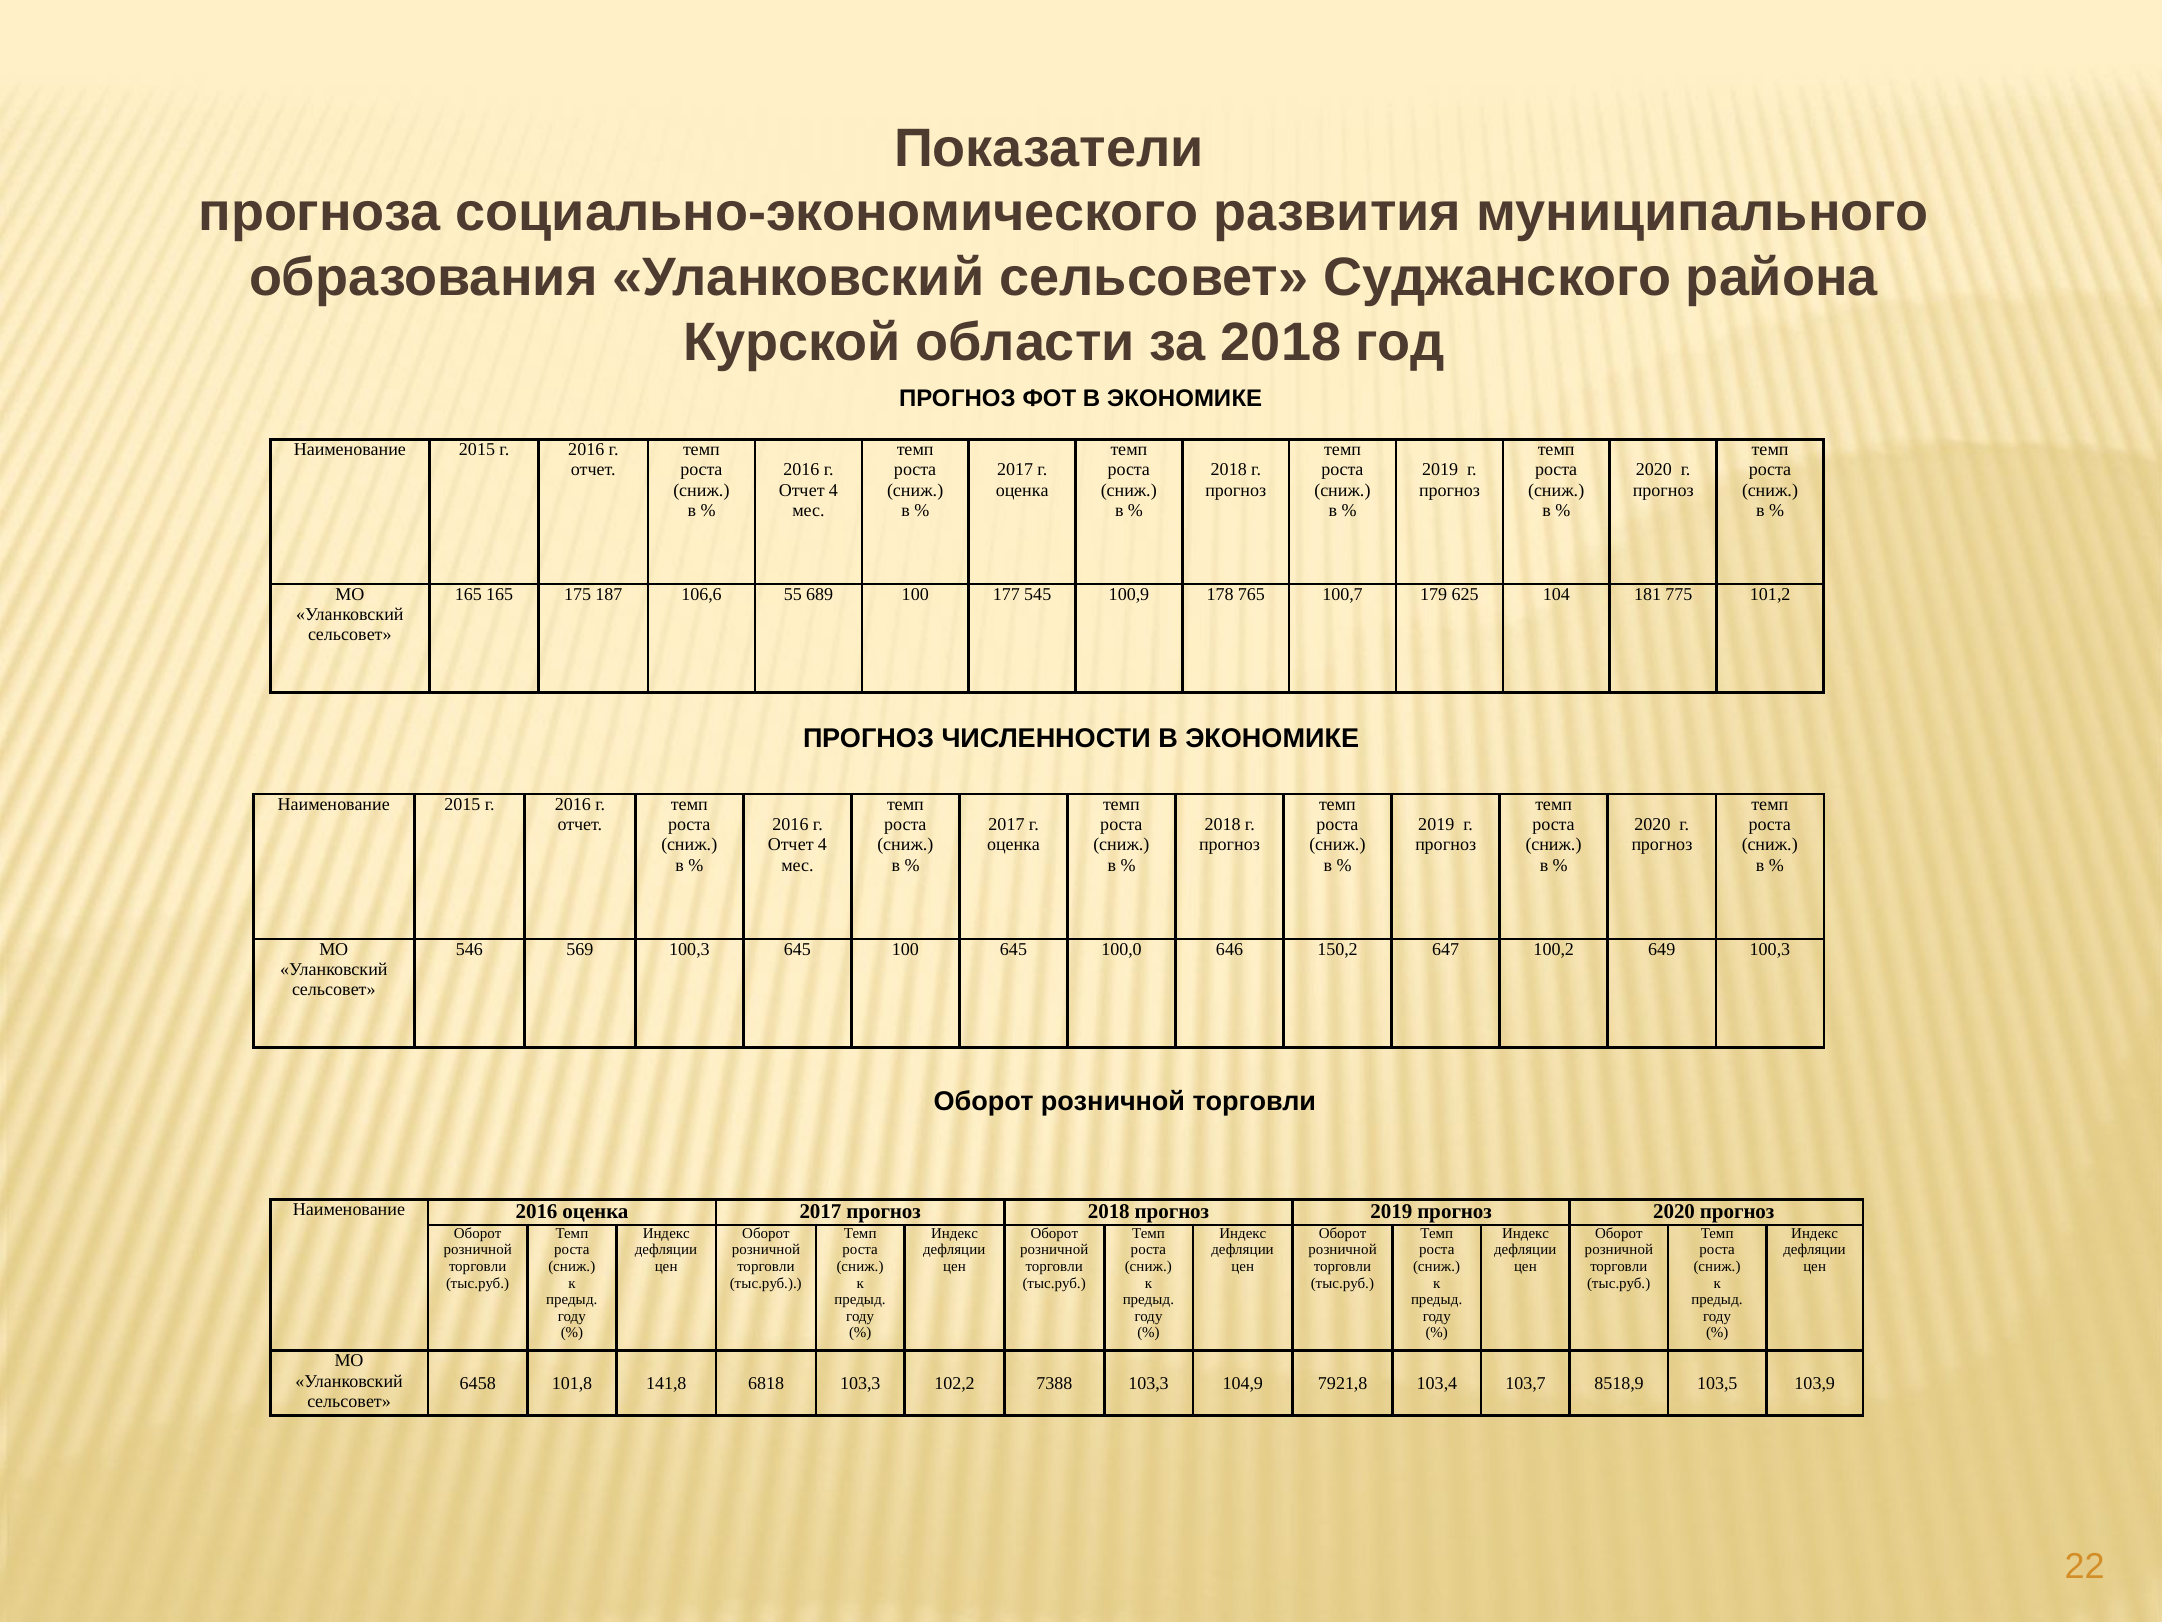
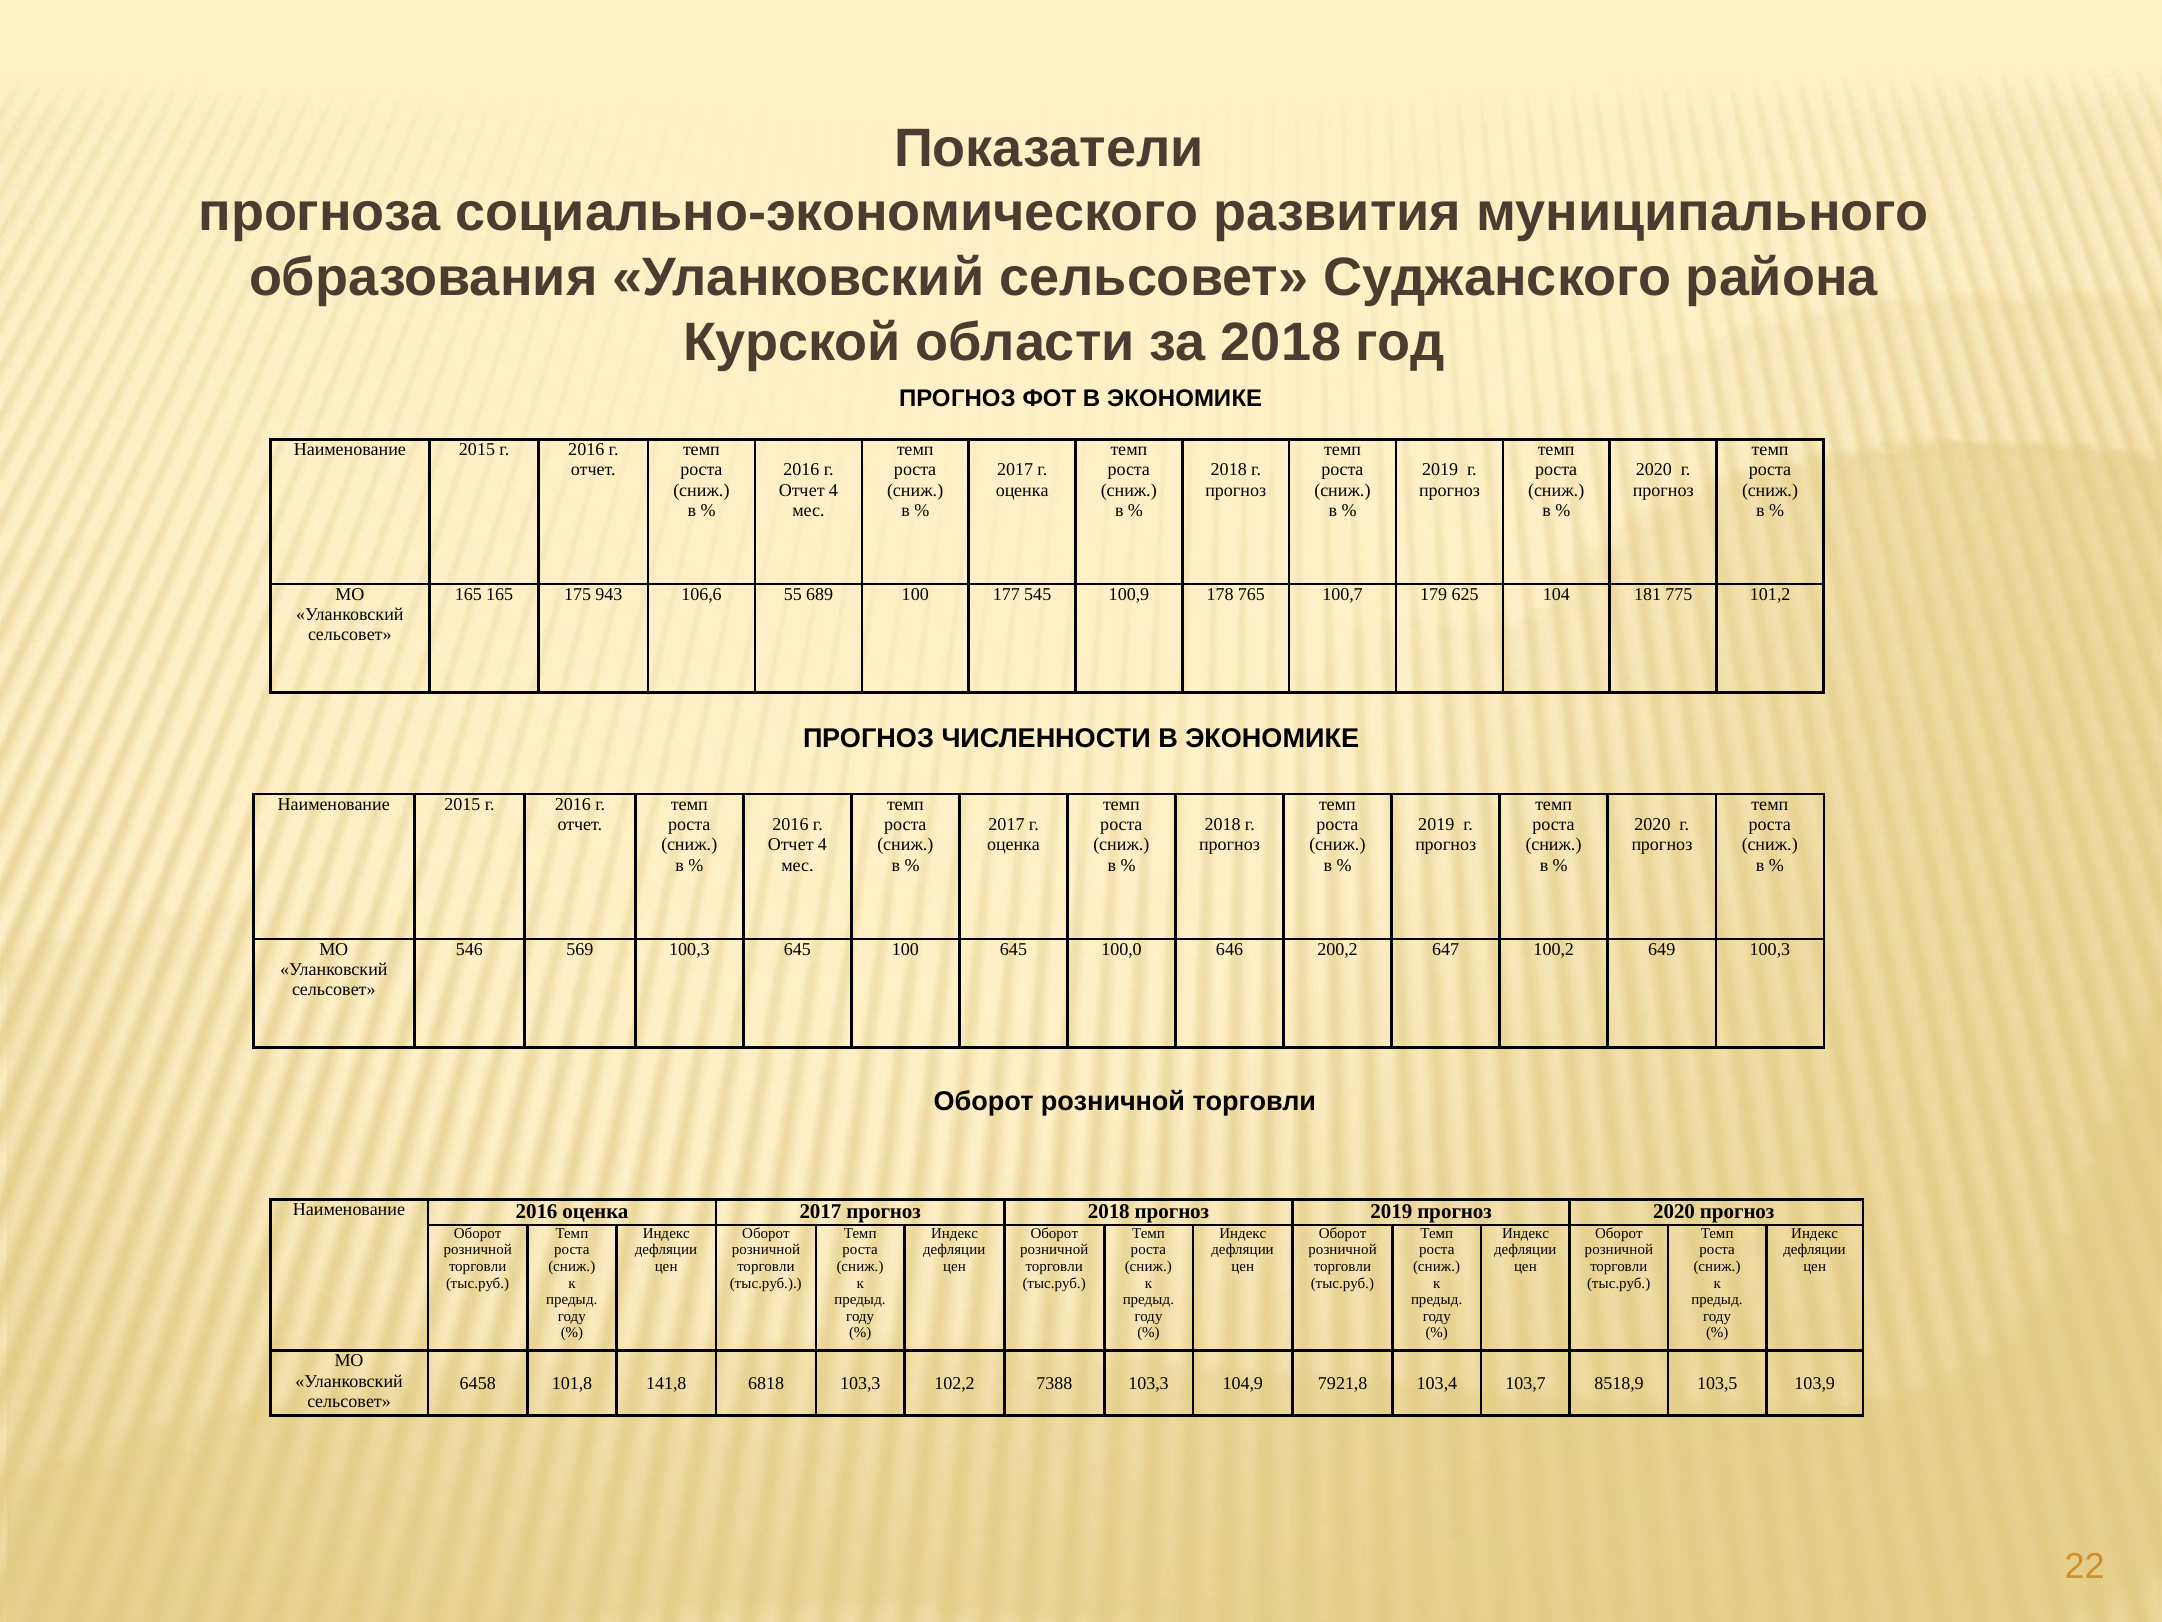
187: 187 -> 943 (609, 594)
150,2: 150,2 -> 200,2 (1338, 949)
